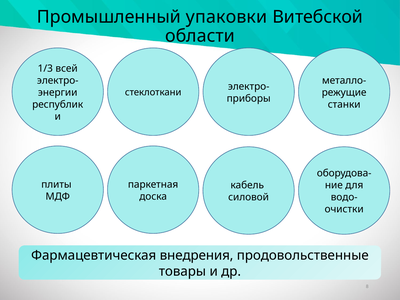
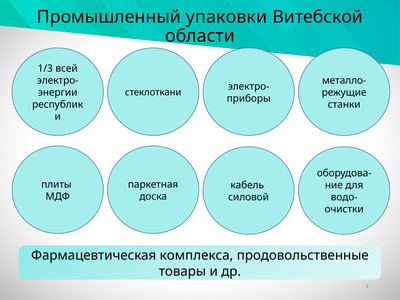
внедрения: внедрения -> комплекса (196, 255)
